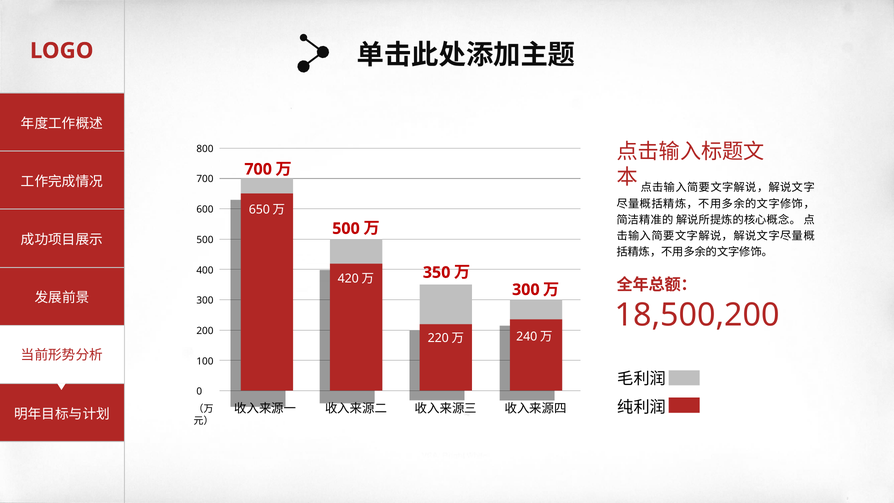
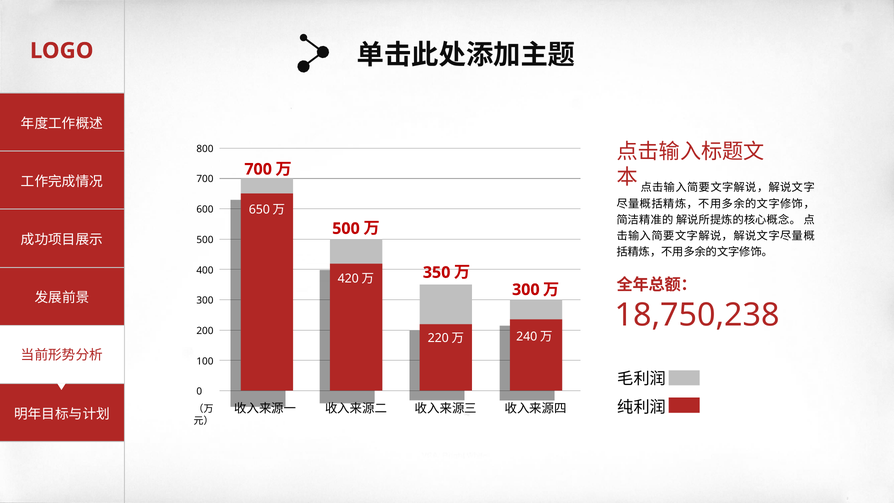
18,500,200: 18,500,200 -> 18,750,238 (697, 315)
